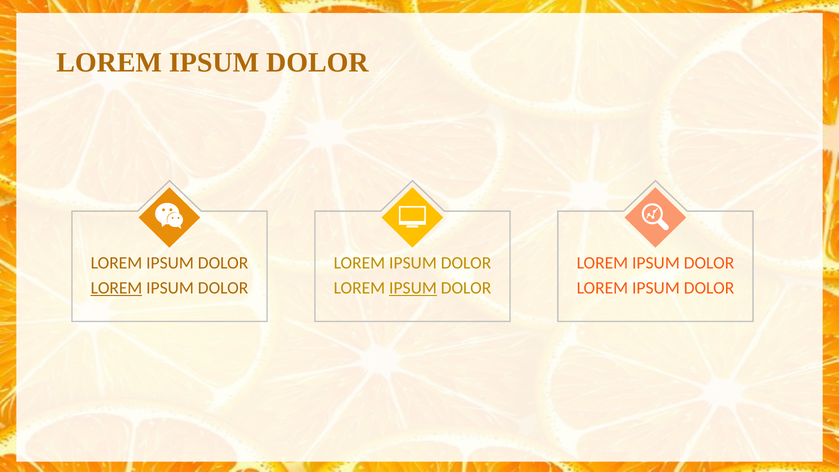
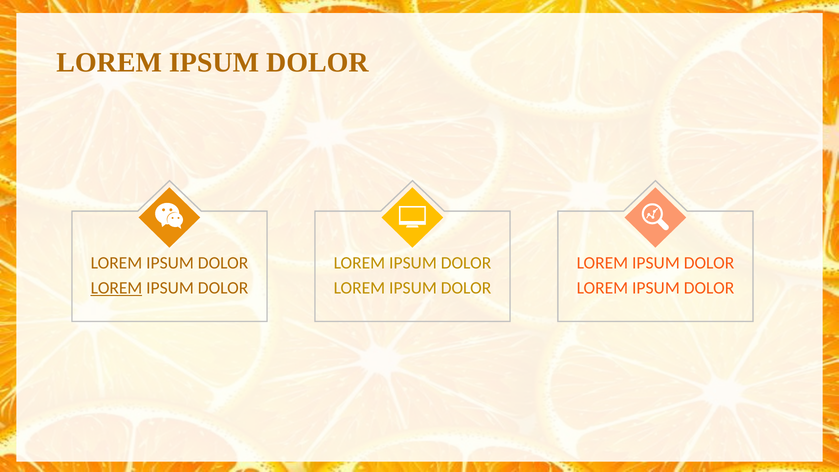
IPSUM underline: present -> none (413, 288)
